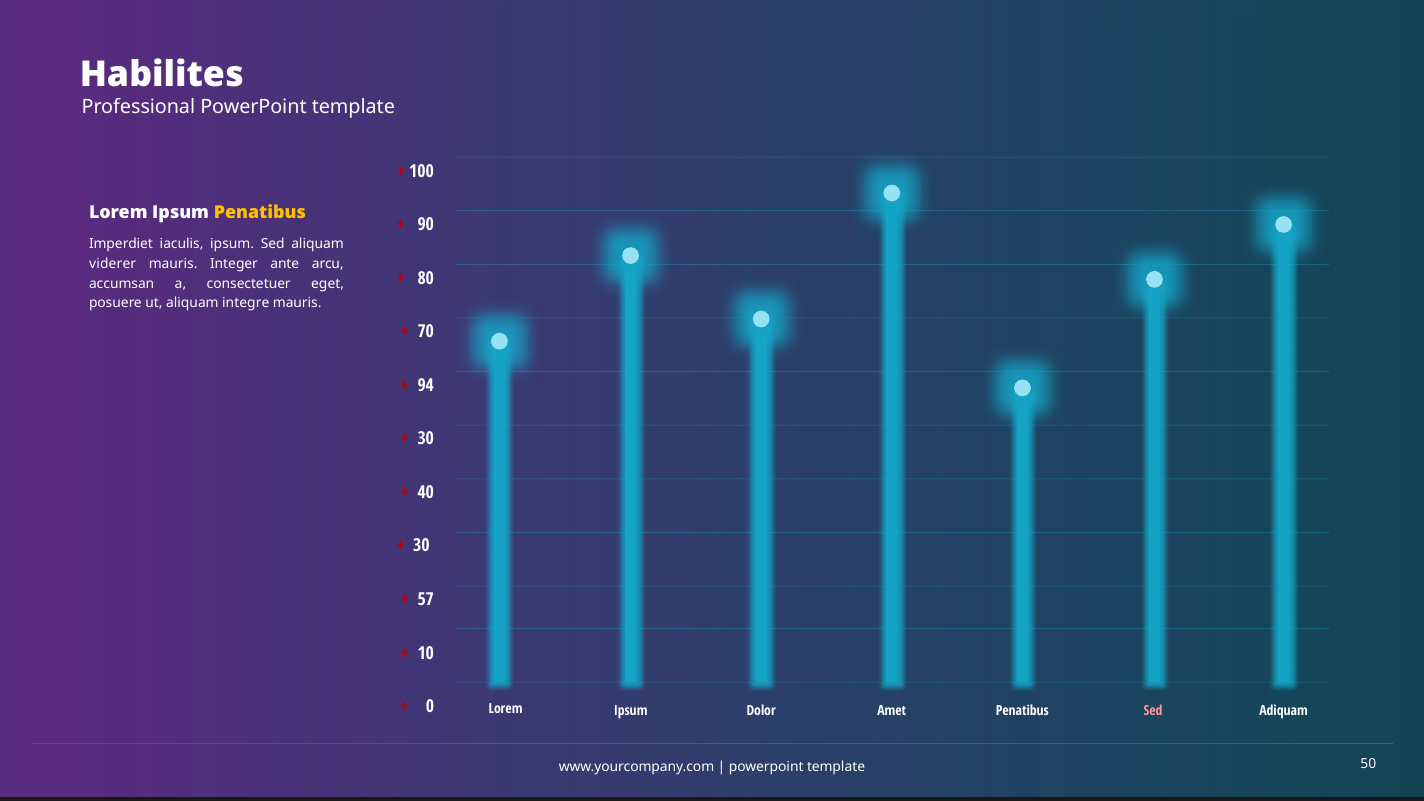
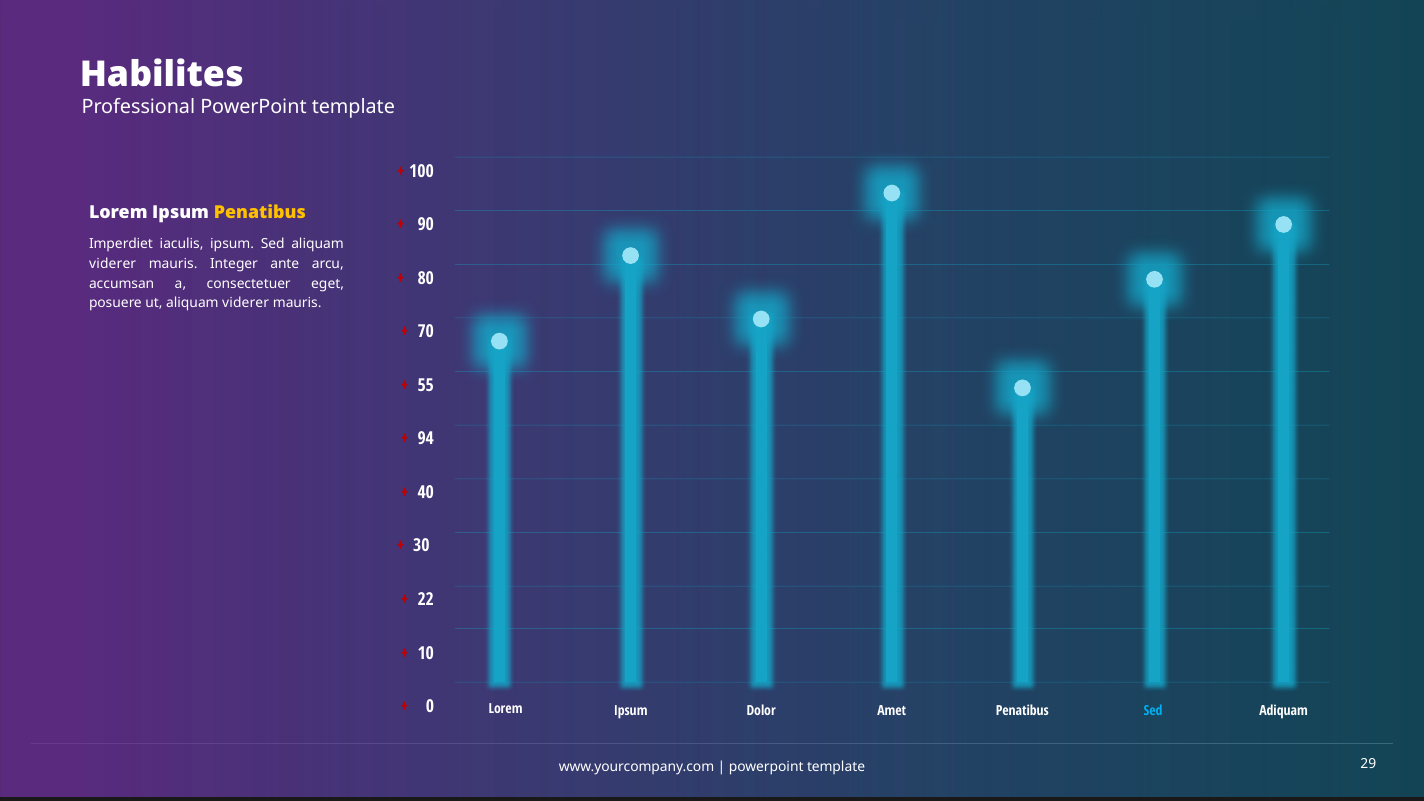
ut aliquam integre: integre -> viderer (246, 303)
94: 94 -> 55 (426, 385)
30: 30 -> 94 (426, 439)
57: 57 -> 22 (426, 600)
Sed colour: pink -> light blue (1153, 711)
50: 50 -> 29 (1368, 764)
